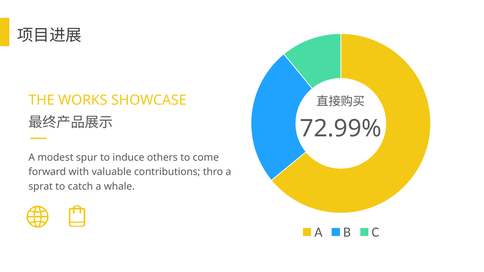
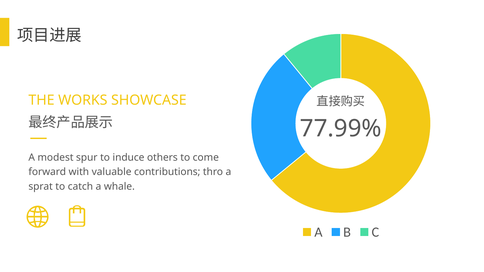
72.99%: 72.99% -> 77.99% (341, 129)
